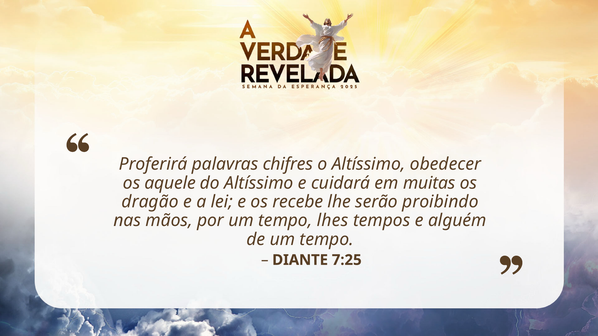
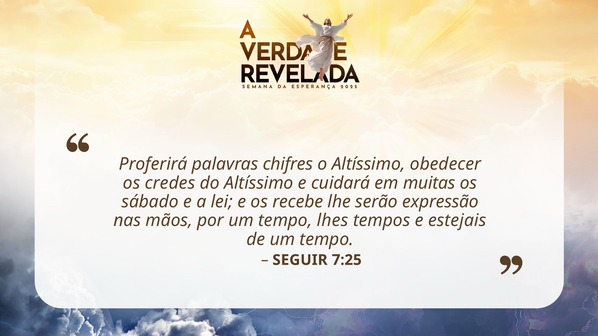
aquele: aquele -> credes (170, 183)
dragão: dragão -> sábado (150, 202)
proibindo: proibindo -> expressão (441, 202)
alguém: alguém -> estejais (457, 221)
DIANTE: DIANTE -> SEGUIR (300, 260)
